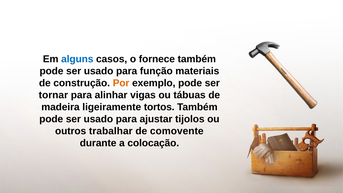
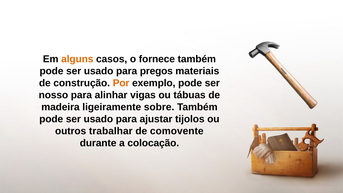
alguns colour: blue -> orange (77, 59)
função: função -> pregos (156, 71)
tornar: tornar -> nosso (53, 95)
tortos: tortos -> sobre (159, 107)
